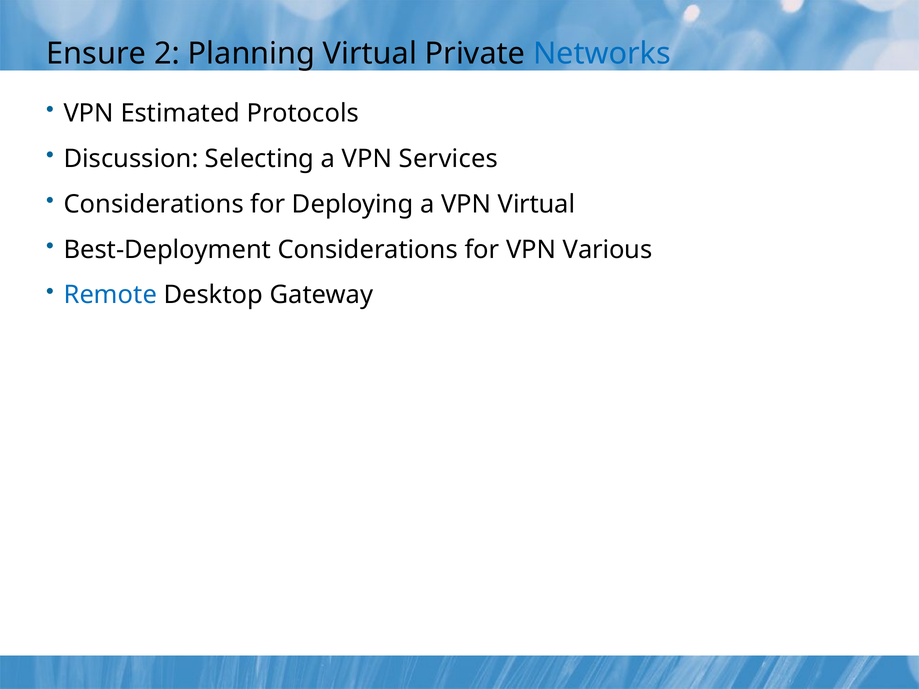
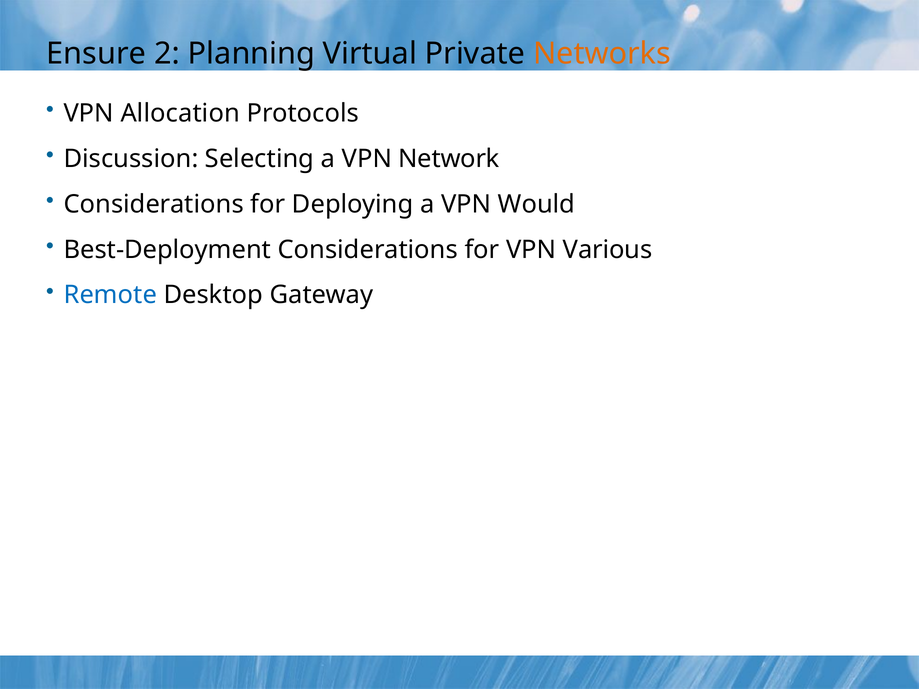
Networks colour: blue -> orange (602, 53)
Estimated: Estimated -> Allocation (180, 113)
Services: Services -> Network (449, 159)
VPN Virtual: Virtual -> Would (536, 204)
